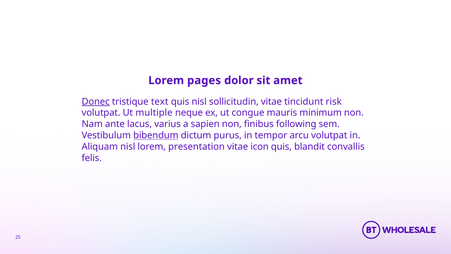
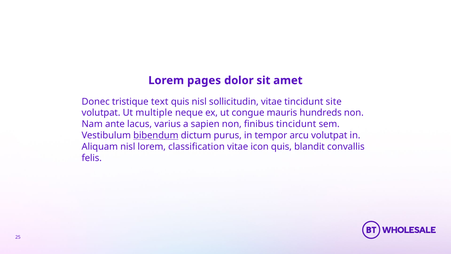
Donec underline: present -> none (96, 101)
risk: risk -> site (334, 101)
minimum: minimum -> hundreds (321, 113)
finibus following: following -> tincidunt (296, 124)
presentation: presentation -> classification (196, 147)
